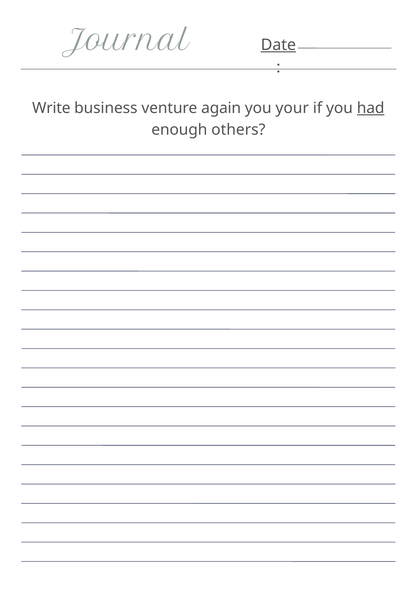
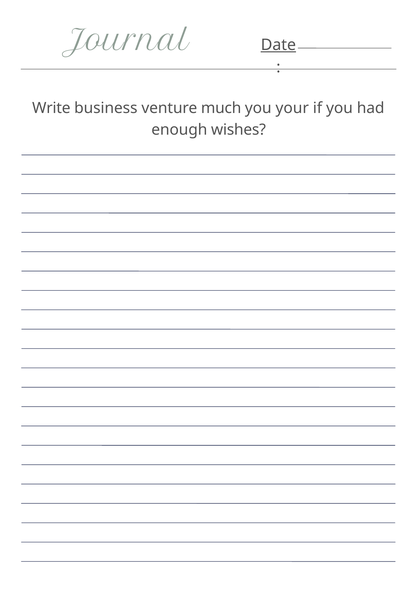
again: again -> much (221, 108)
had underline: present -> none (371, 108)
others: others -> wishes (238, 130)
